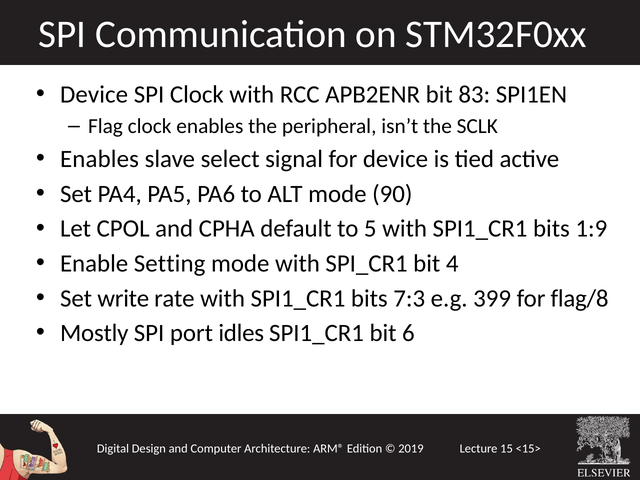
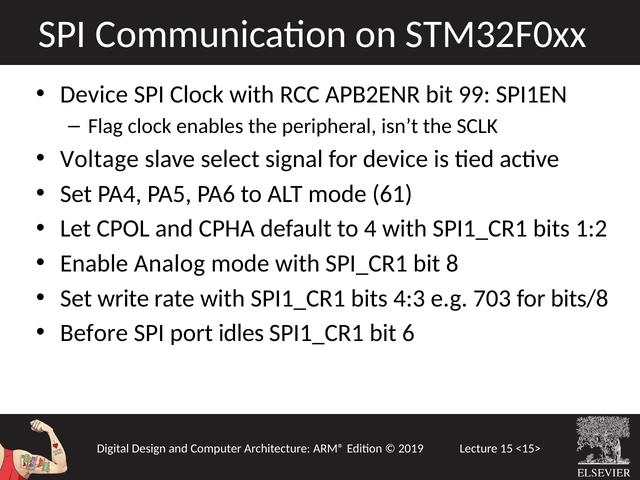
83: 83 -> 99 (474, 94)
Enables: Enables -> Voltage (99, 159)
90: 90 -> 61 (392, 194)
5: 5 -> 4 (370, 229)
1:9: 1:9 -> 1:2 (591, 229)
Setting: Setting -> Analog (170, 264)
4: 4 -> 8 (452, 264)
7:3: 7:3 -> 4:3 (409, 298)
399: 399 -> 703 (492, 298)
flag/8: flag/8 -> bits/8 (580, 298)
Mostly: Mostly -> Before (94, 333)
